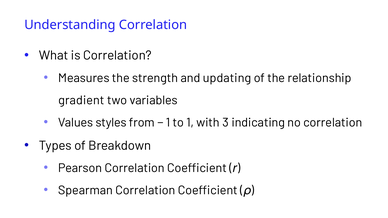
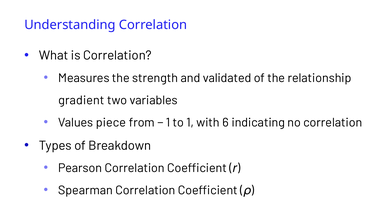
updating: updating -> validated (227, 78)
styles: styles -> piece (111, 123)
3: 3 -> 6 (226, 123)
